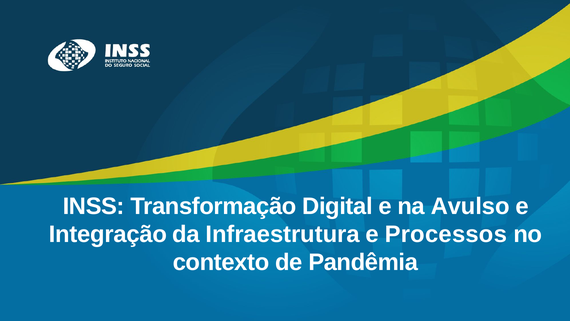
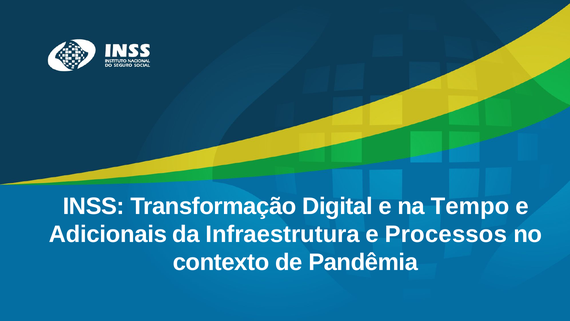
Avulso: Avulso -> Tempo (470, 206)
Integração: Integração -> Adicionais (108, 234)
